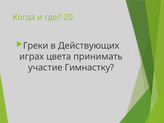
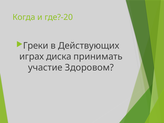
цвета: цвета -> диска (59, 57)
Гимнастку: Гимнастку -> Здоровом (89, 68)
